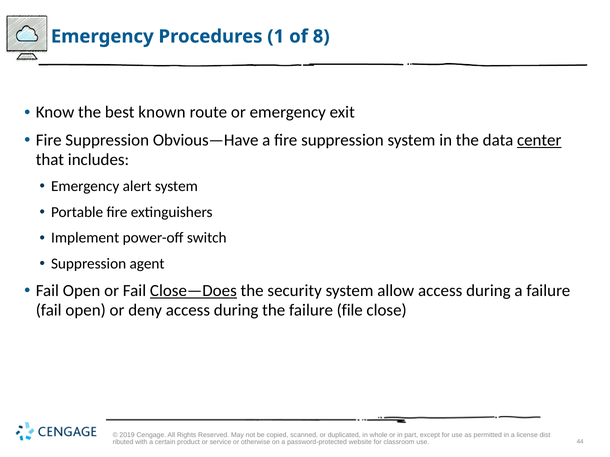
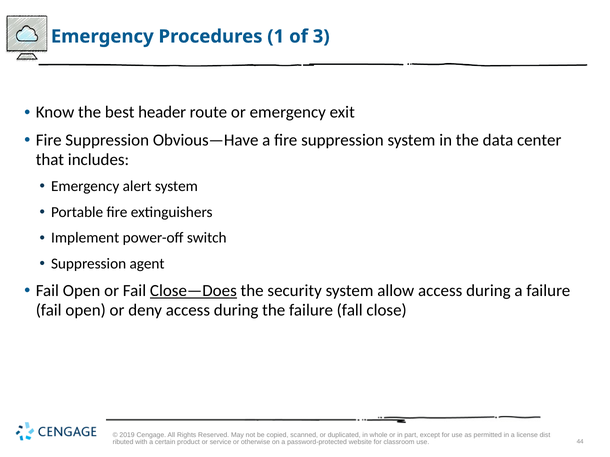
8: 8 -> 3 (321, 37)
known: known -> header (162, 113)
center underline: present -> none (539, 140)
file: file -> fall (350, 310)
